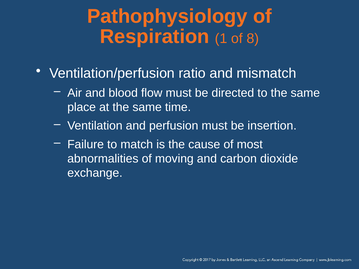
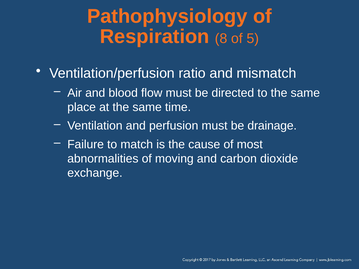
1: 1 -> 8 (221, 39)
8: 8 -> 5 (253, 39)
insertion: insertion -> drainage (272, 126)
